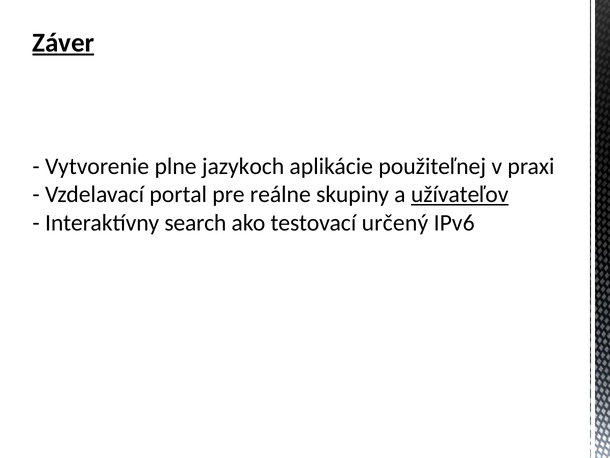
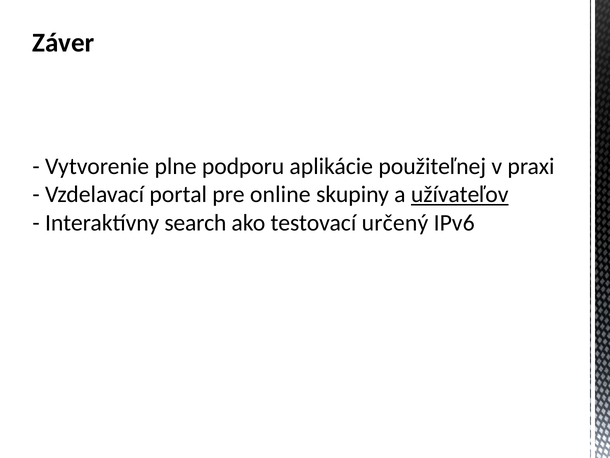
Záver underline: present -> none (63, 43)
jazykoch: jazykoch -> podporu (243, 166)
reálne: reálne -> online (280, 194)
